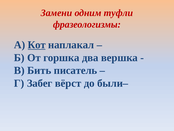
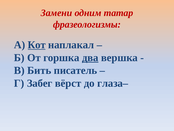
туфли: туфли -> татар (118, 13)
два underline: none -> present (90, 57)
были–: были– -> глаза– (113, 83)
